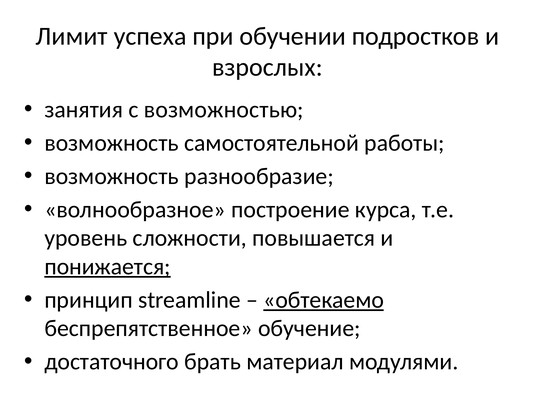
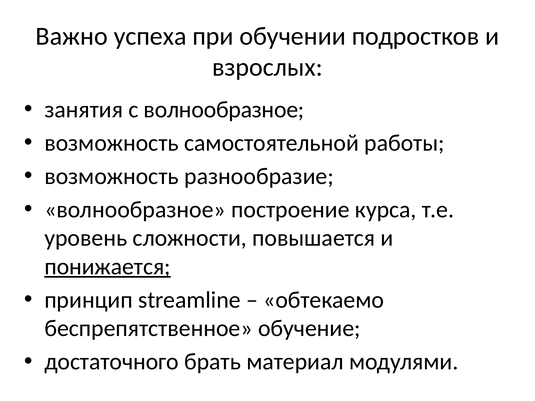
Лимит: Лимит -> Важно (72, 36)
с возможностью: возможностью -> волнообразное (224, 110)
обтекаемо underline: present -> none (324, 300)
